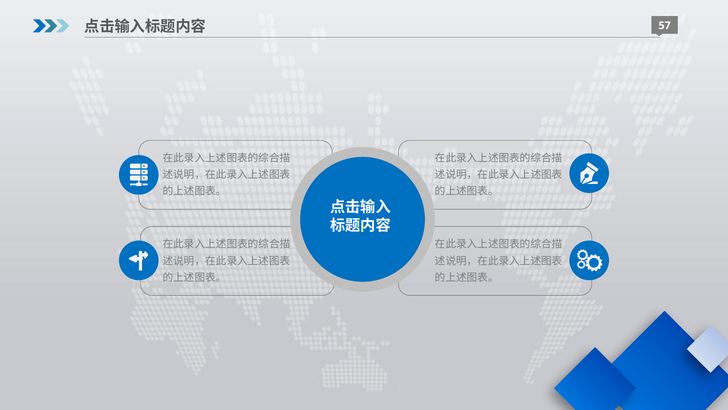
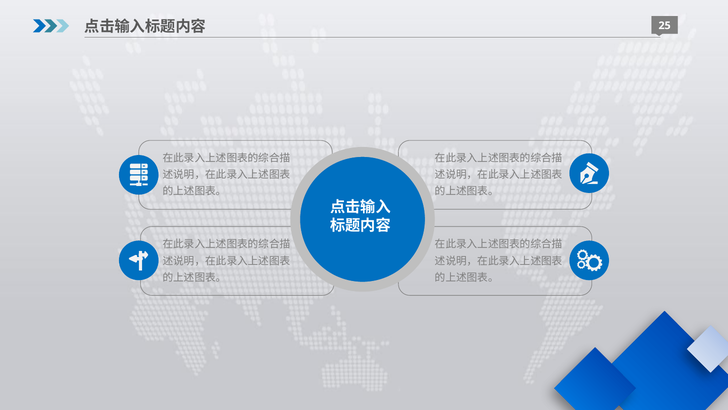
57: 57 -> 25 (665, 26)
